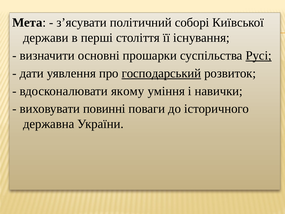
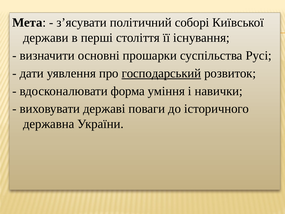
Русі underline: present -> none (259, 55)
якому: якому -> форма (128, 91)
повинні: повинні -> державі (104, 109)
